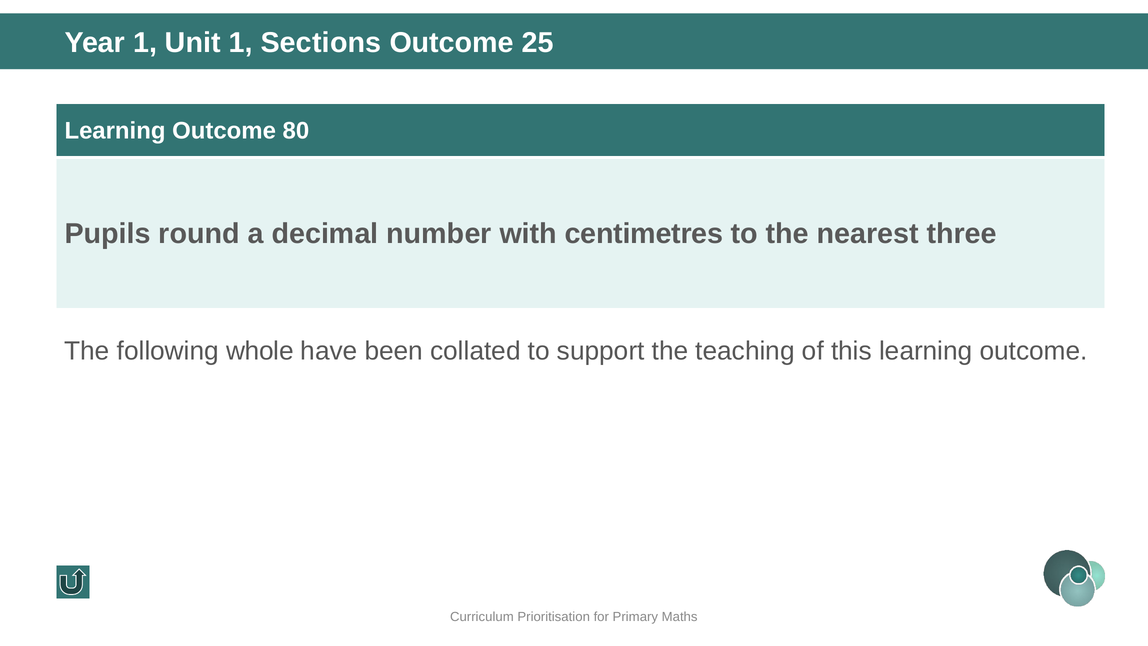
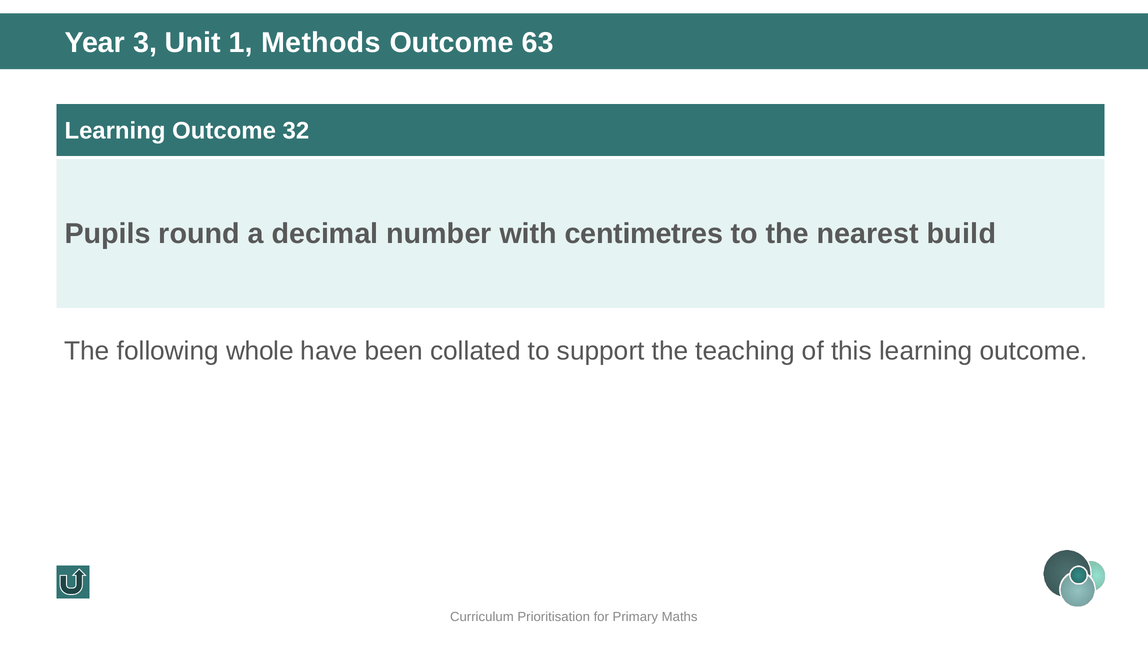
Year 1: 1 -> 3 (145, 43)
Sections: Sections -> Methods (321, 43)
25: 25 -> 63 (538, 43)
80: 80 -> 32 (296, 131)
three: three -> build (961, 233)
